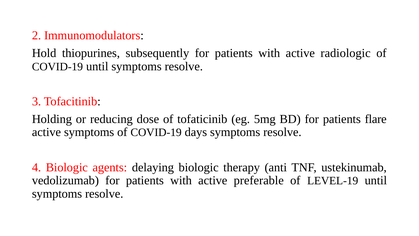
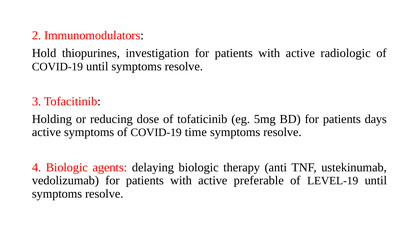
subsequently: subsequently -> investigation (157, 53)
flare: flare -> days (376, 119)
days: days -> time (196, 132)
